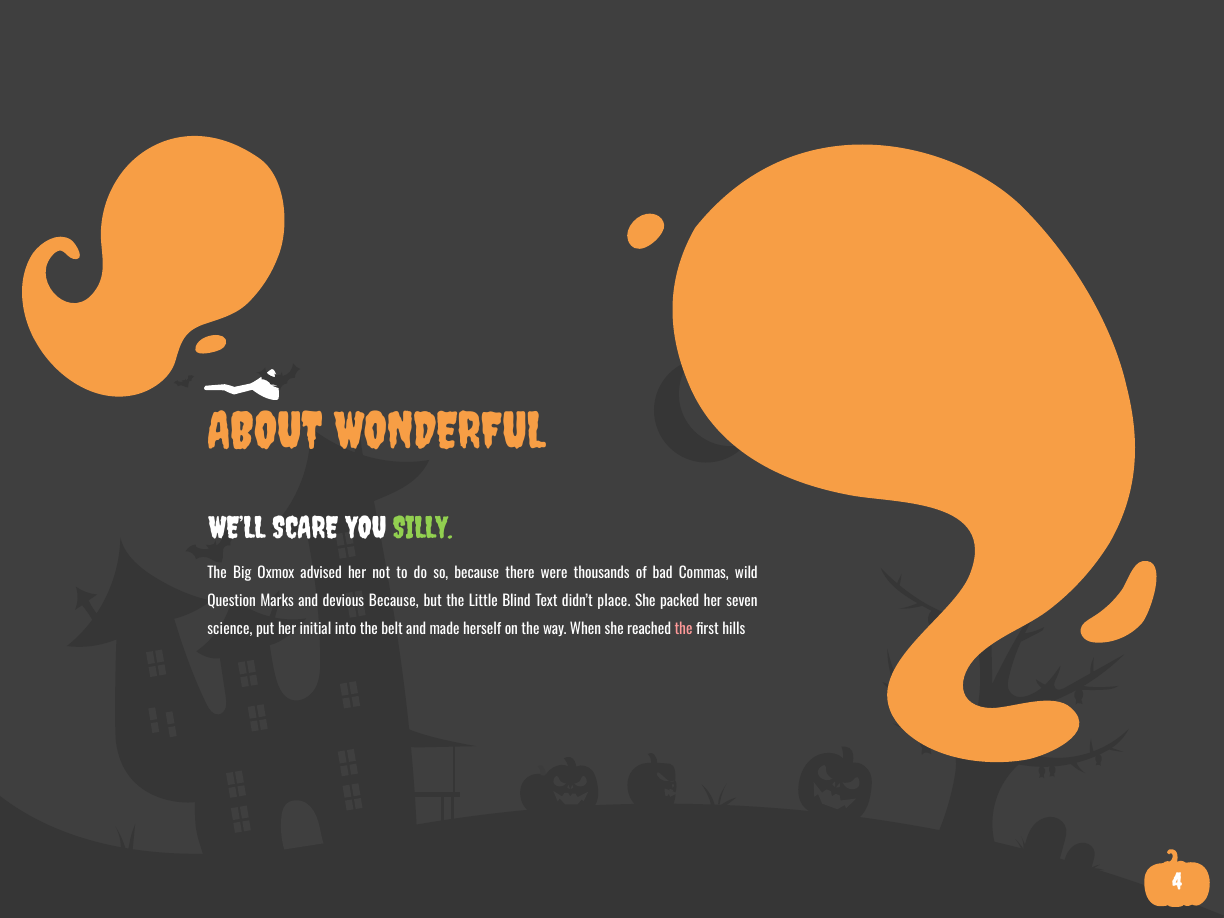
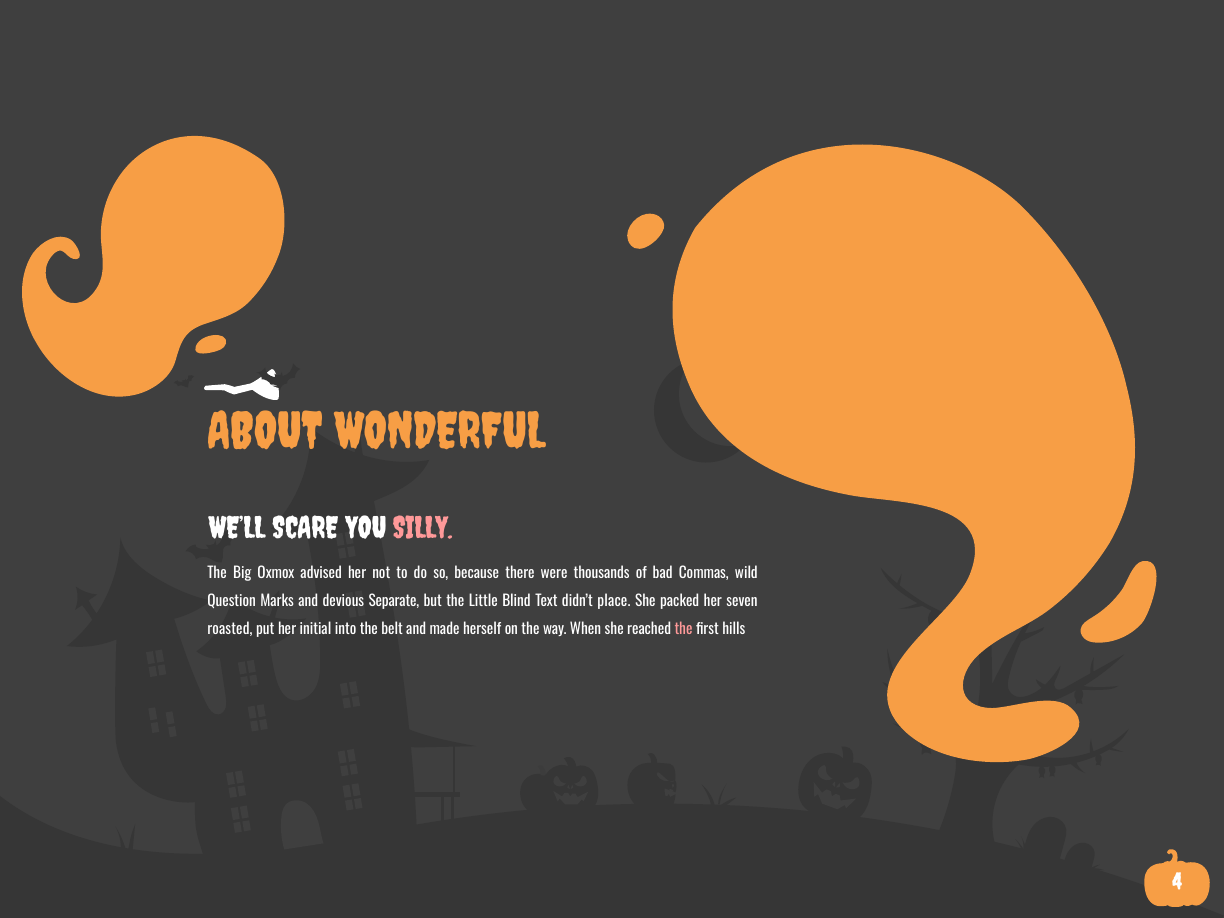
SILLY colour: light green -> pink (423, 528)
devious Because: Because -> Separate (394, 601)
science: science -> roasted (230, 629)
